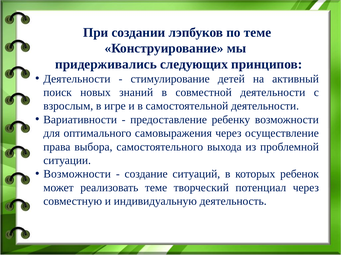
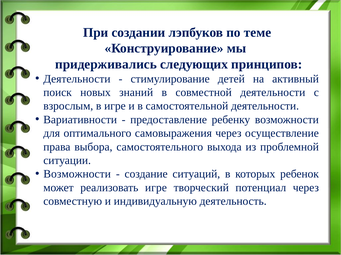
реализовать теме: теме -> игре (156, 188)
